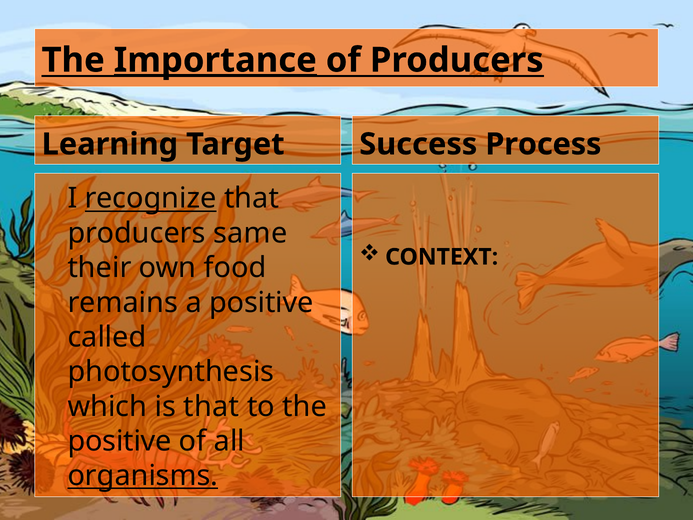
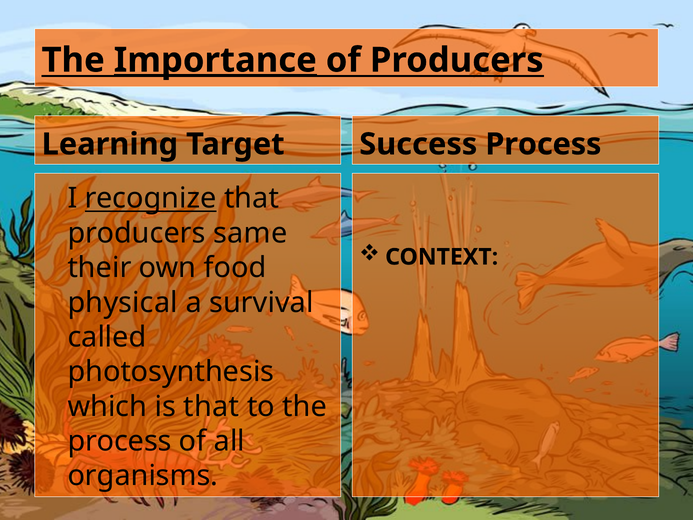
remains: remains -> physical (123, 302)
a positive: positive -> survival (261, 302)
positive: positive -> process (120, 441)
organisms underline: present -> none (143, 476)
